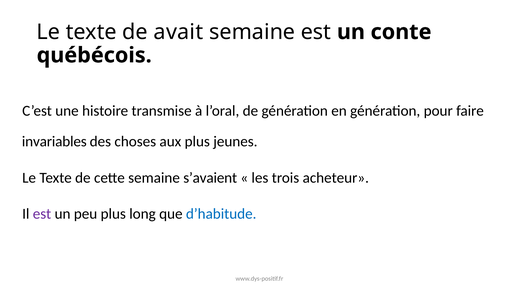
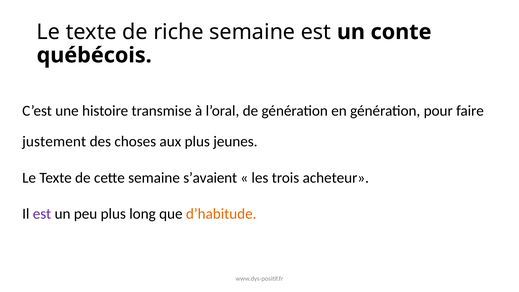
avait: avait -> riche (179, 32)
invariables: invariables -> justement (54, 141)
d’habitude colour: blue -> orange (221, 214)
